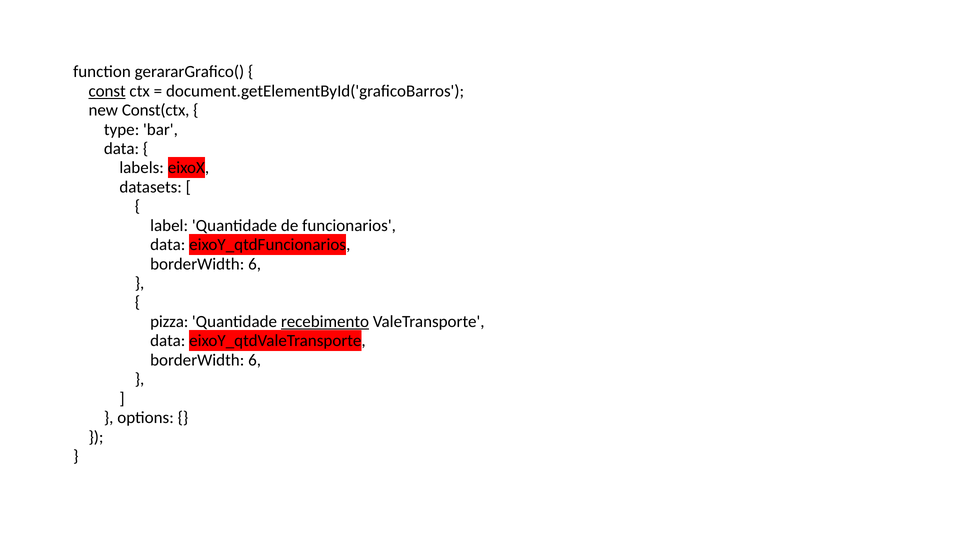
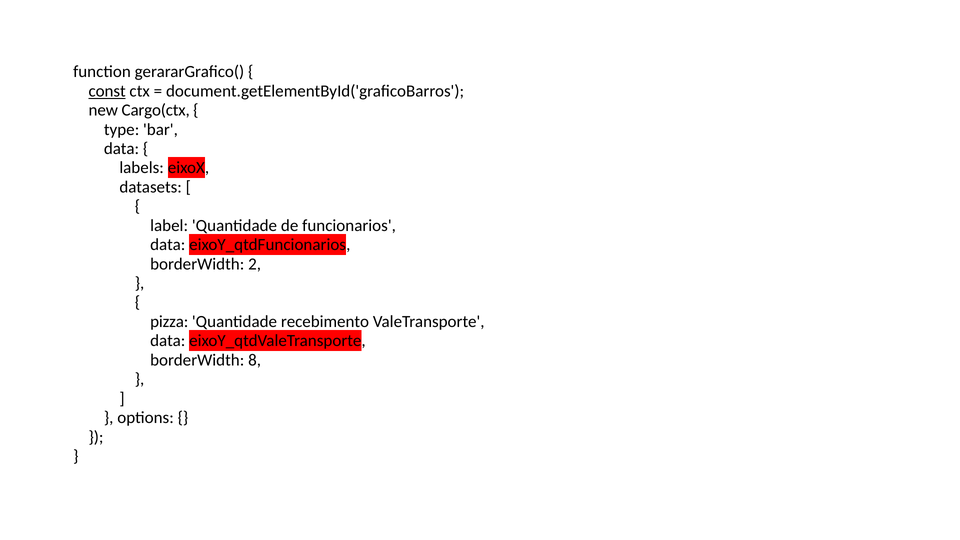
Const(ctx: Const(ctx -> Cargo(ctx (156, 110)
6: 6 -> 2 (255, 264)
recebimento underline: present -> none (325, 322)
6: 6 -> 8 (255, 360)
